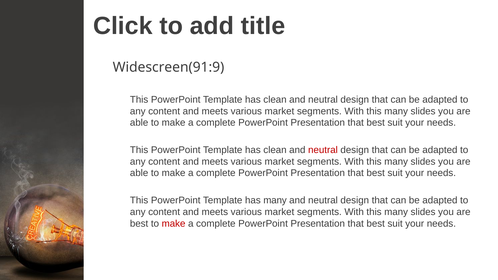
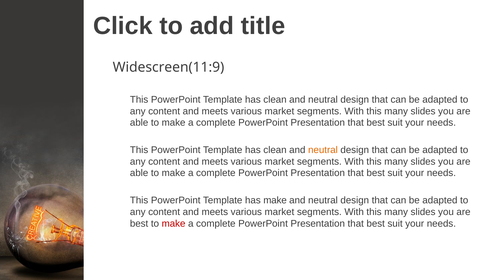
Widescreen(91:9: Widescreen(91:9 -> Widescreen(11:9 (168, 67)
neutral colour: red -> orange (323, 150)
has many: many -> make (275, 200)
